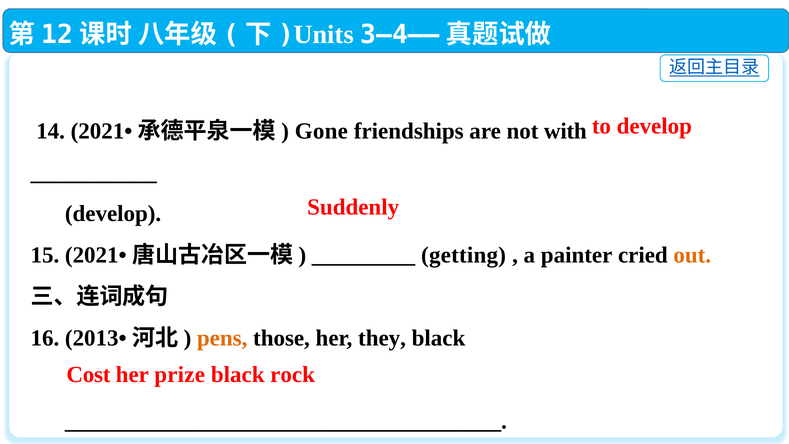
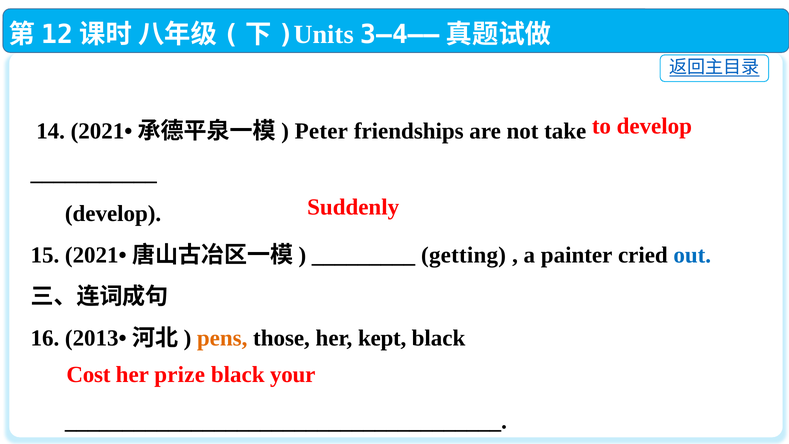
Gone: Gone -> Peter (321, 131)
with: with -> take (565, 131)
out colour: orange -> blue (692, 255)
they: they -> kept (382, 338)
rock: rock -> your (293, 374)
